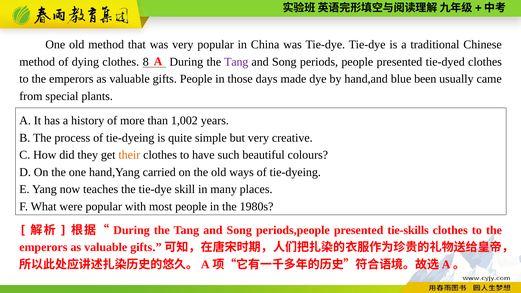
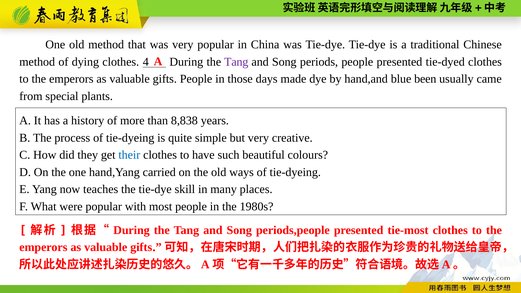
8: 8 -> 4 (146, 62)
1,002: 1,002 -> 8,838 (184, 121)
their colour: orange -> blue (129, 155)
tie-skills: tie-skills -> tie-most (408, 230)
